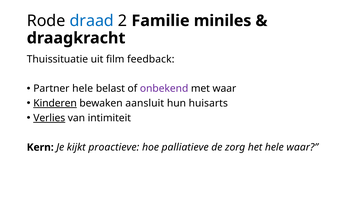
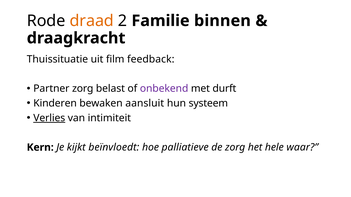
draad colour: blue -> orange (92, 21)
miniles: miniles -> binnen (222, 21)
Partner hele: hele -> zorg (83, 89)
met waar: waar -> durft (224, 89)
Kinderen underline: present -> none (55, 103)
huisarts: huisarts -> systeem (208, 103)
proactieve: proactieve -> beïnvloedt (114, 148)
